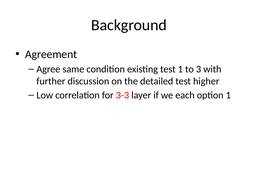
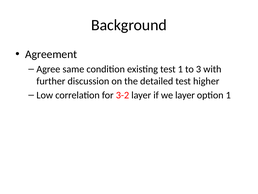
3-3: 3-3 -> 3-2 (122, 95)
we each: each -> layer (185, 95)
